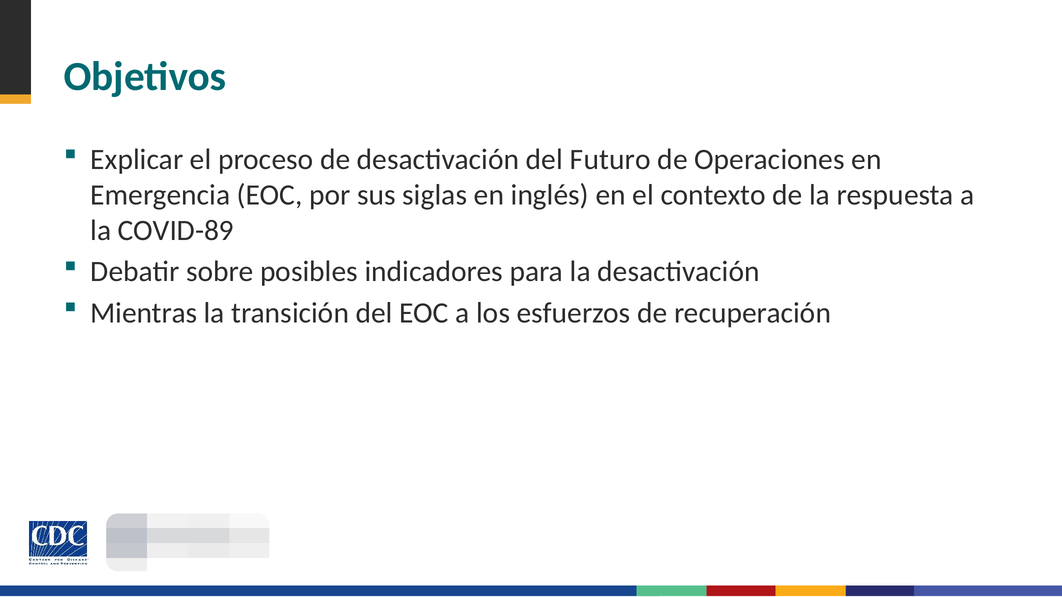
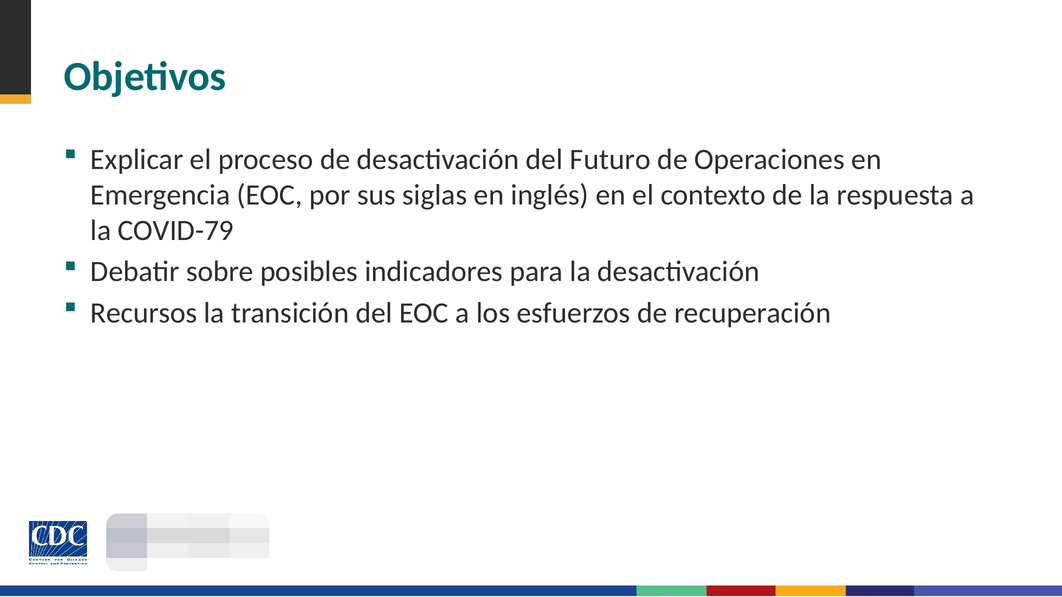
COVID-89: COVID-89 -> COVID-79 (176, 231)
Mientras: Mientras -> Recursos (144, 313)
